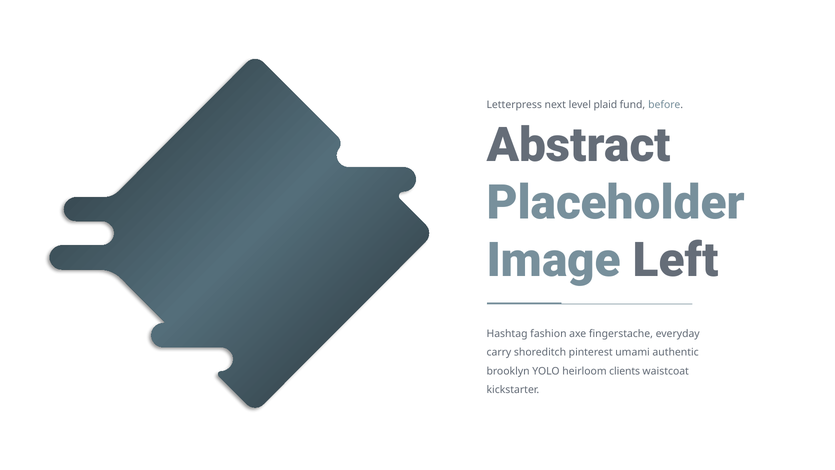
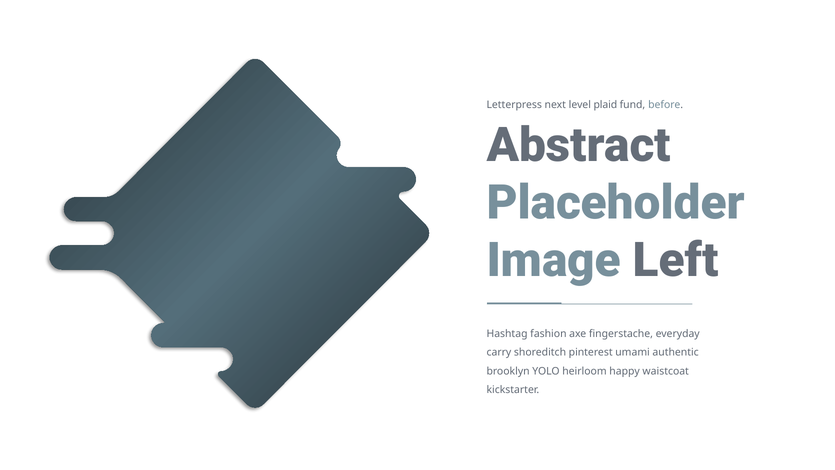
clients: clients -> happy (625, 371)
